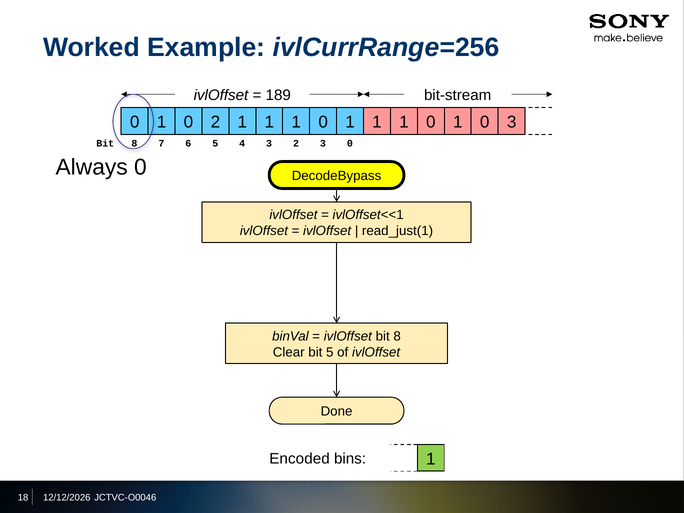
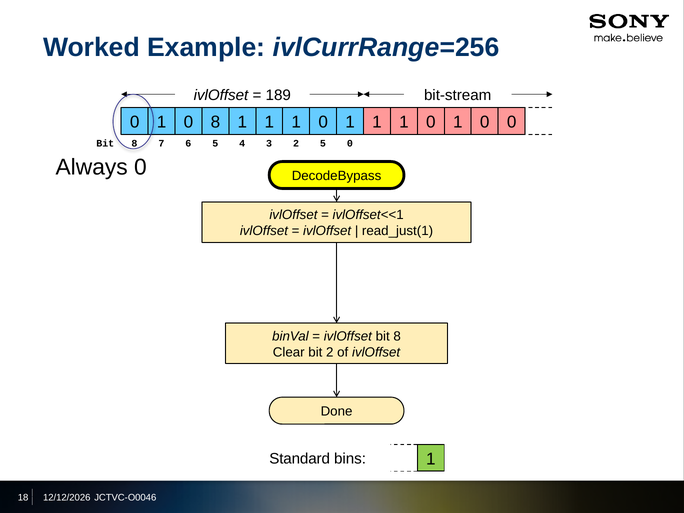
1 0 2: 2 -> 8 (215, 122)
0 3: 3 -> 0 (512, 122)
2 3: 3 -> 5 (323, 144)
bit 5: 5 -> 2 (330, 352)
Encoded: Encoded -> Standard (300, 459)
